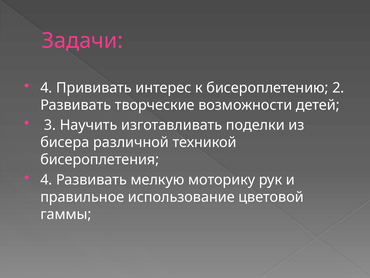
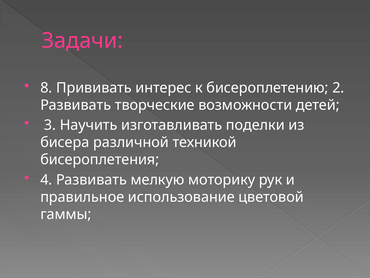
4: 4 -> 8 (46, 88)
